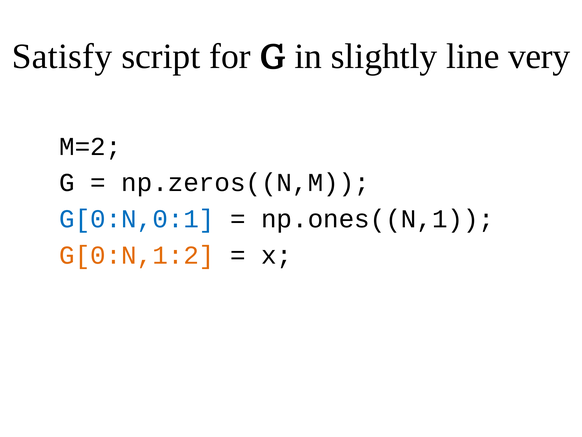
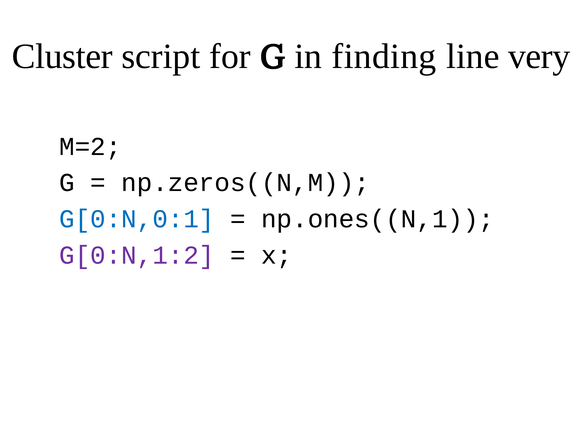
Satisfy: Satisfy -> Cluster (62, 56)
slightly: slightly -> finding (384, 56)
G[0:N,1:2 colour: orange -> purple (137, 255)
